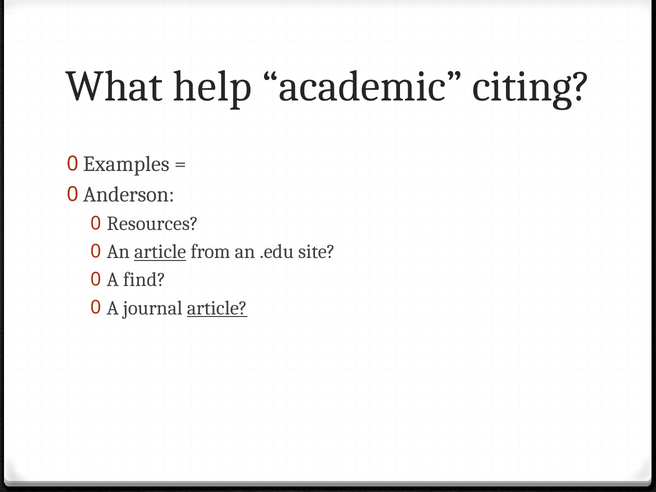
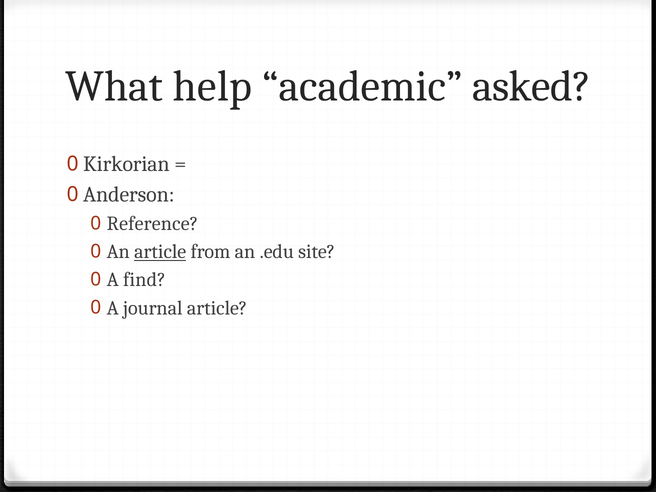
citing: citing -> asked (532, 86)
Examples: Examples -> Kirkorian (126, 164)
Resources: Resources -> Reference (152, 224)
article underline: present -> none (217, 308)
